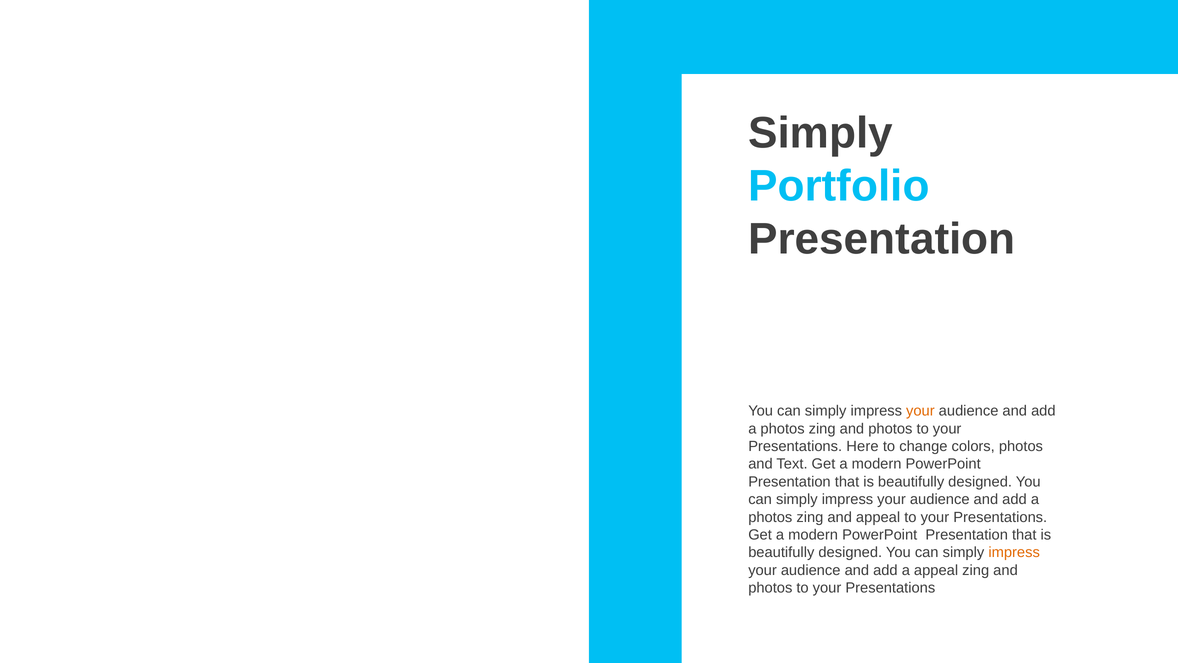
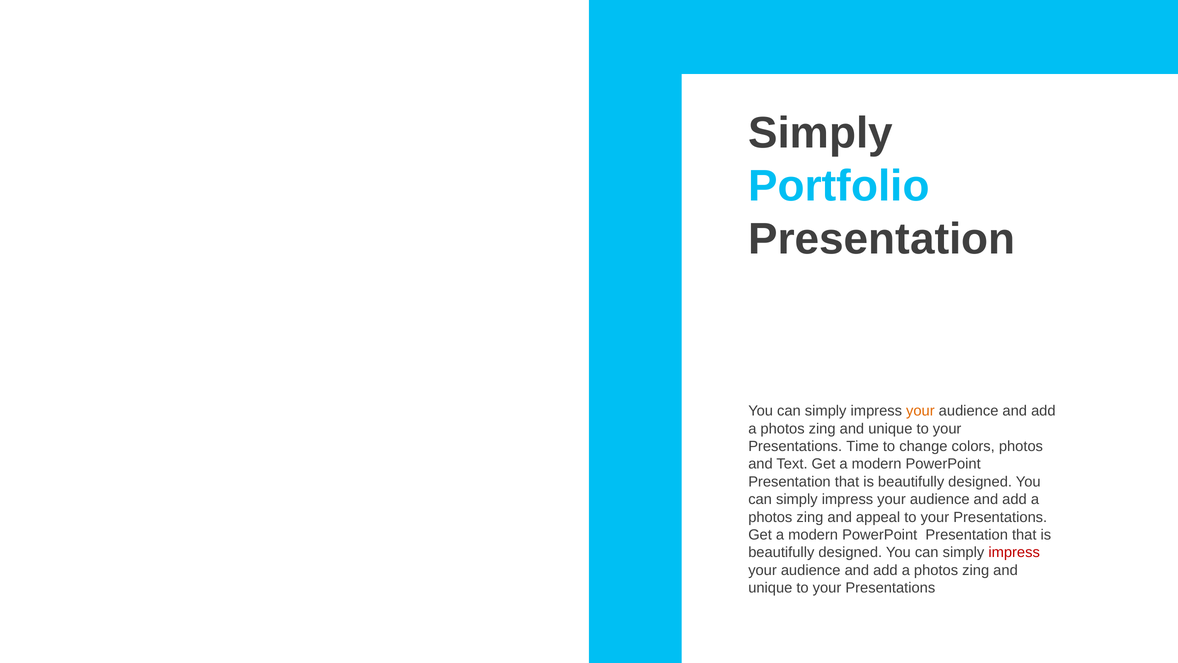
photos: photos -> unique (890, 429)
Here: Here -> Time (863, 446)
impress colour: orange -> red (1014, 552)
appeal: appeal -> photos (936, 570)
photos: photos -> unique (770, 588)
